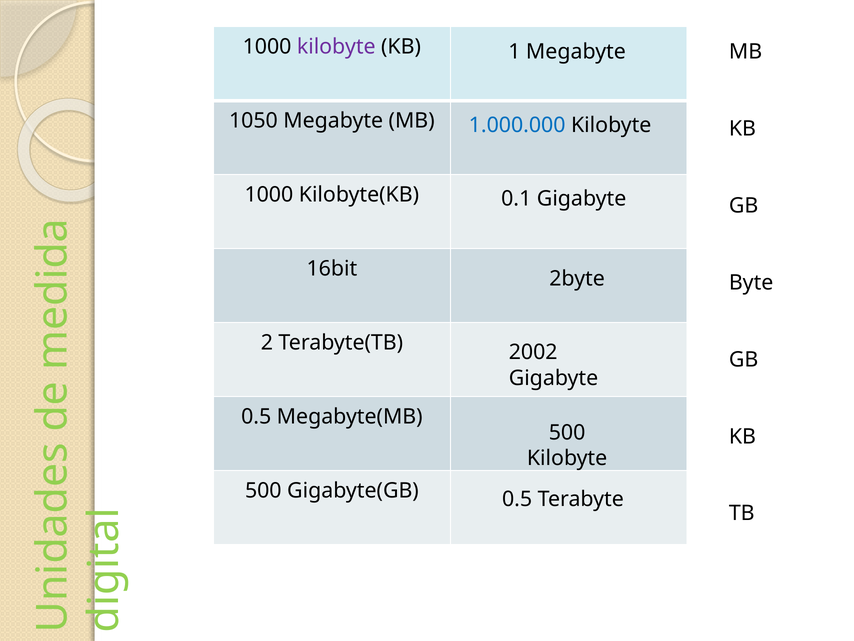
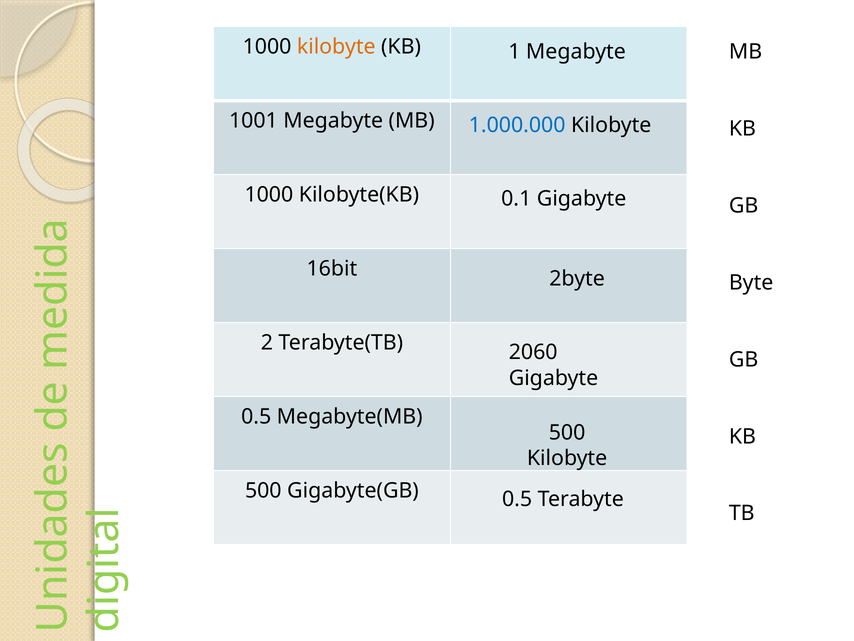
kilobyte colour: purple -> orange (336, 47)
1050: 1050 -> 1001 (253, 121)
2002: 2002 -> 2060 (533, 352)
